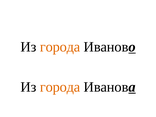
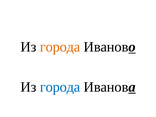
города colour: orange -> blue (60, 87)
